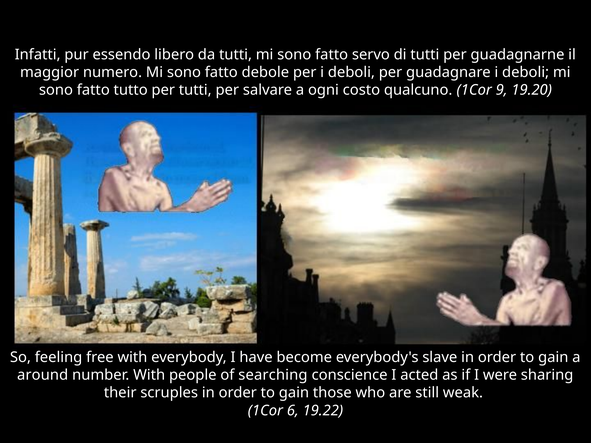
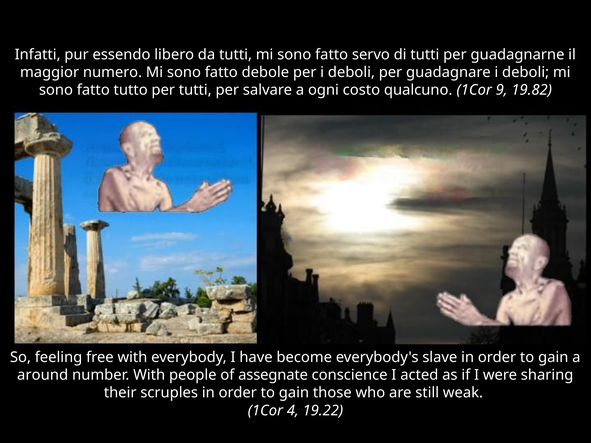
19.20: 19.20 -> 19.82 (532, 90)
searching: searching -> assegnate (273, 375)
6: 6 -> 4 (293, 411)
